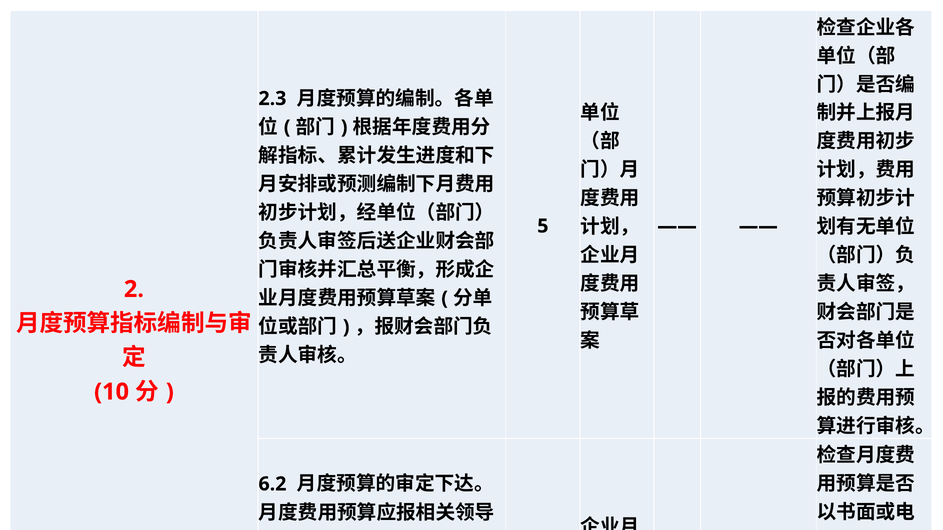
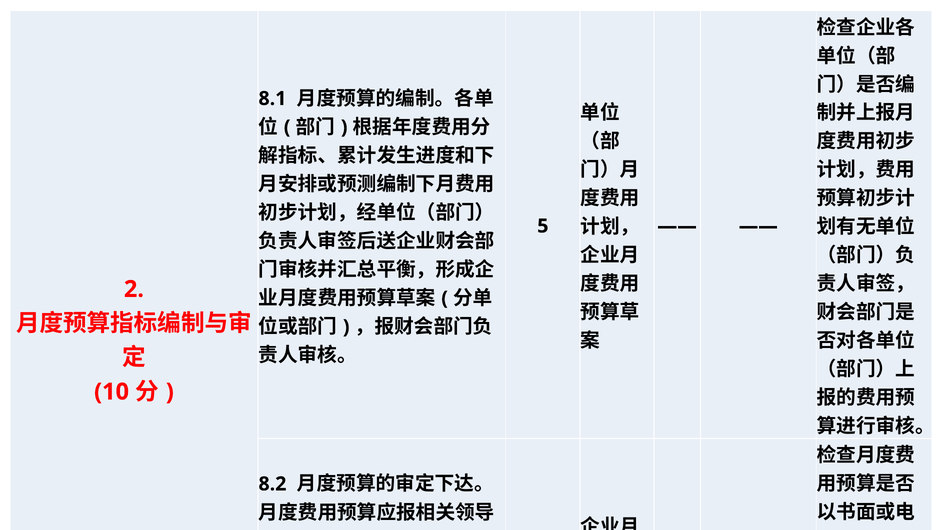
2.3: 2.3 -> 8.1 (272, 99)
6.2: 6.2 -> 8.2 (272, 484)
